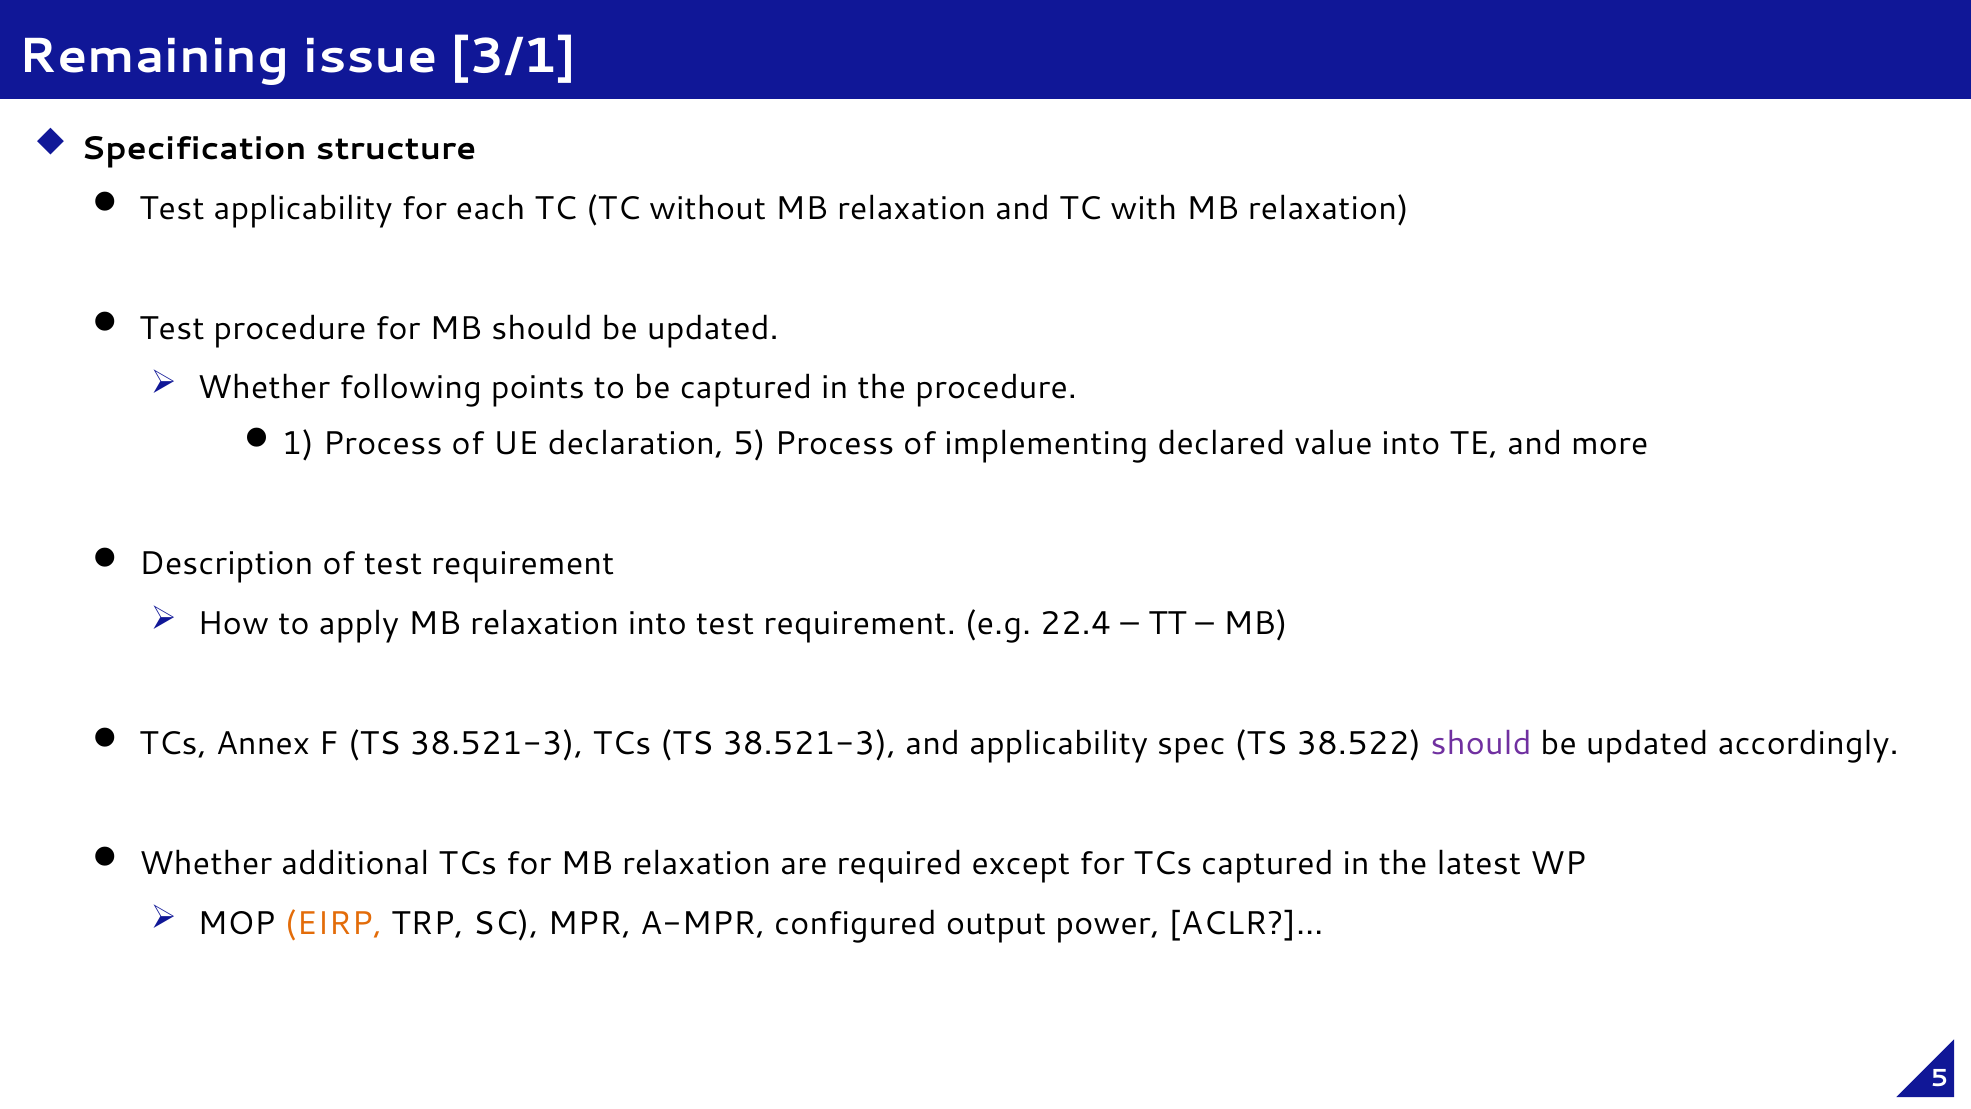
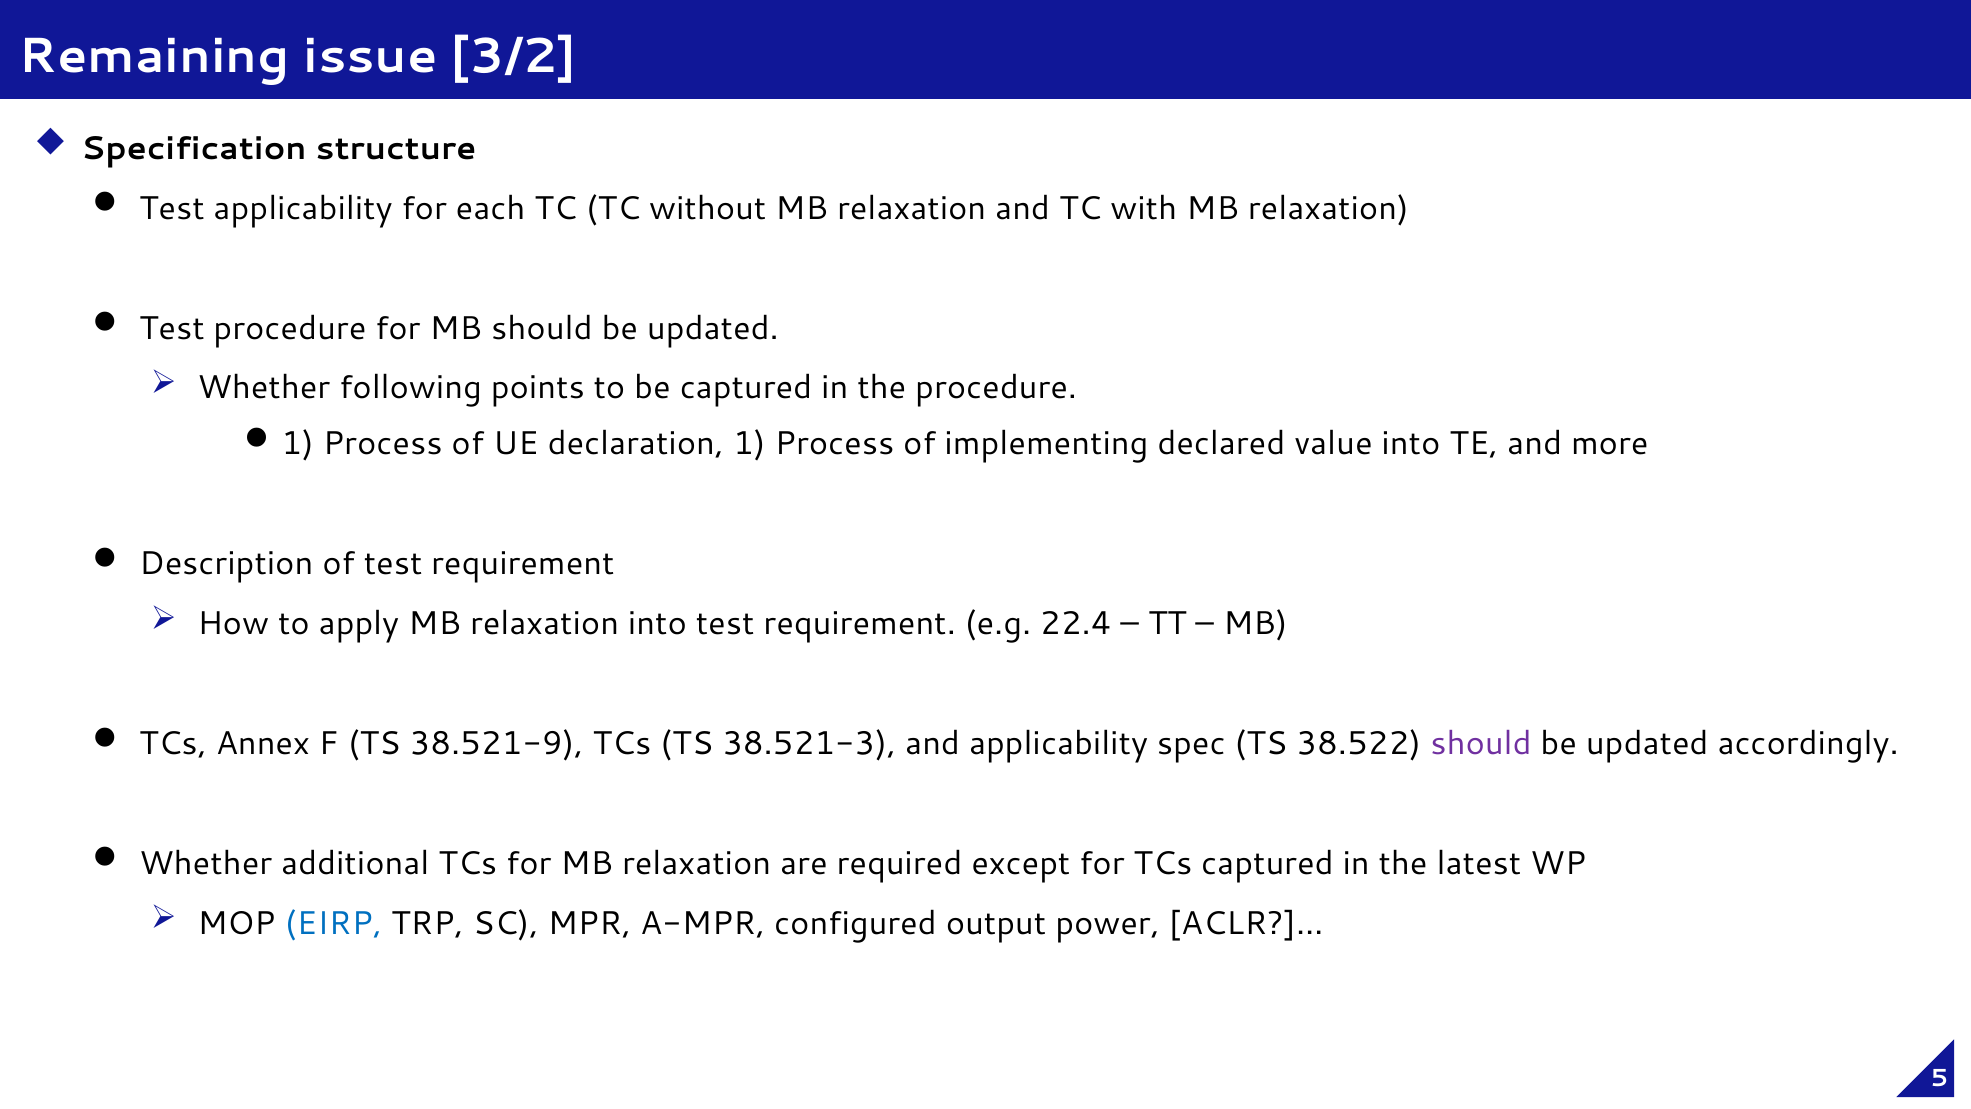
3/1: 3/1 -> 3/2 (514, 57)
declaration 5: 5 -> 1 (749, 443)
F TS 38.521-3: 38.521-3 -> 38.521-9 (497, 743)
EIRP colour: orange -> blue (333, 923)
